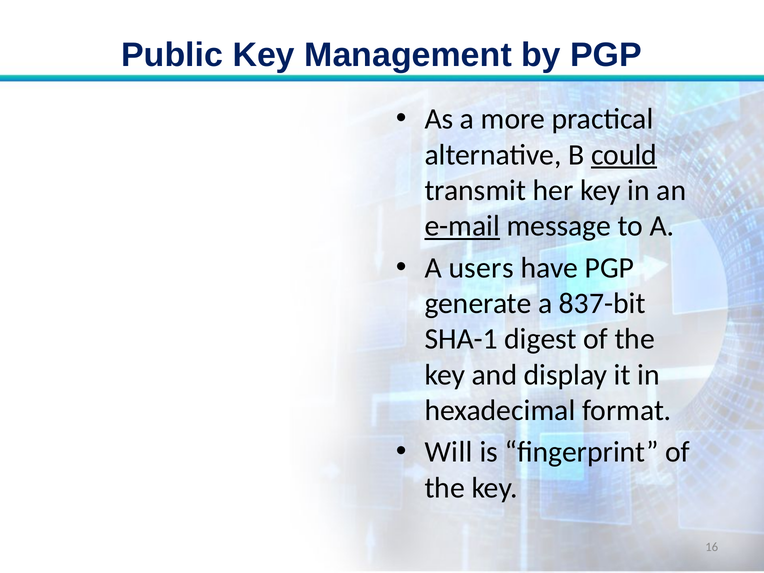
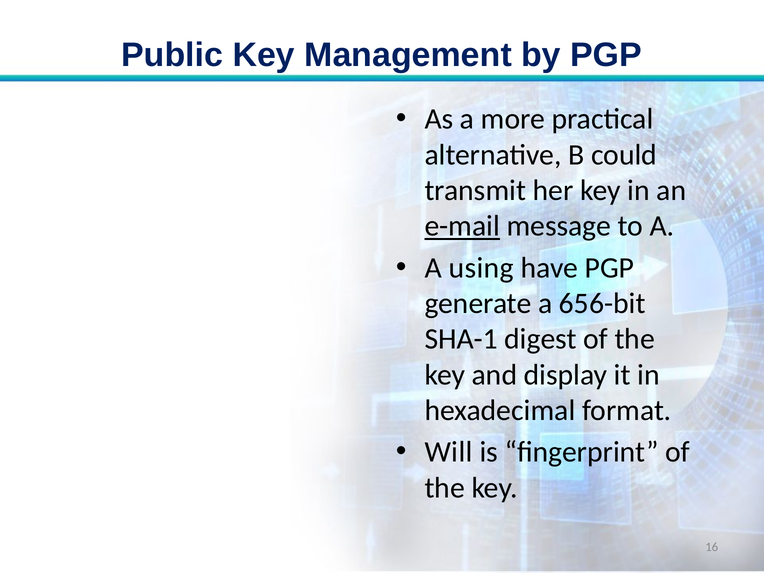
could underline: present -> none (624, 155)
users: users -> using (481, 268)
837-bit: 837-bit -> 656-bit (602, 303)
